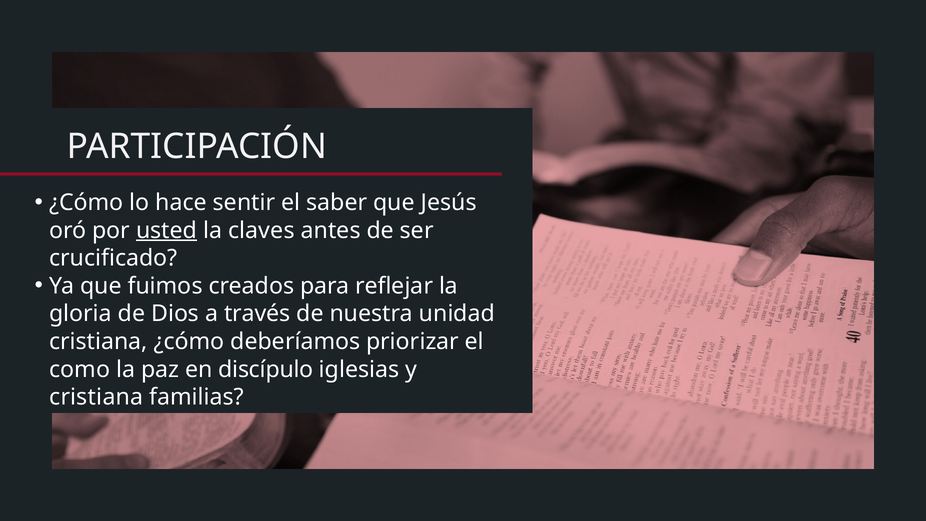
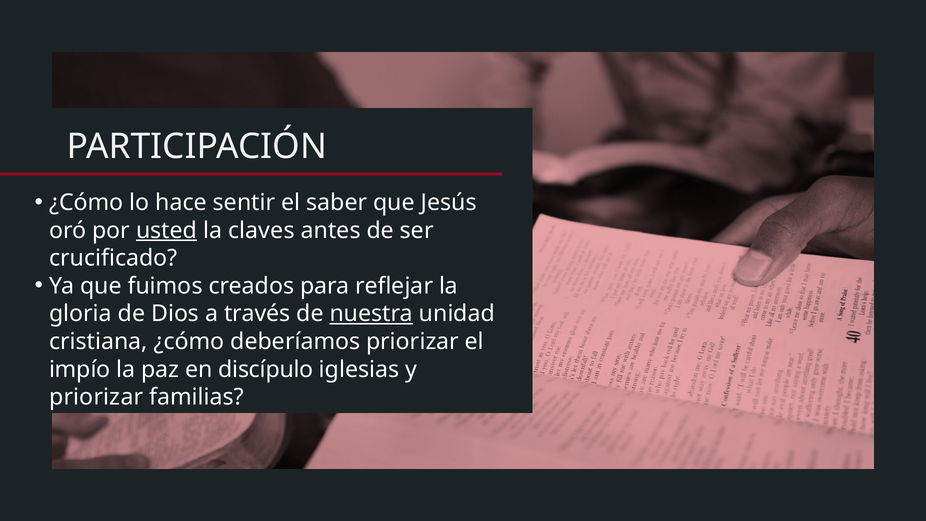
nuestra underline: none -> present (371, 314)
como: como -> impío (80, 369)
cristiana: cristiana -> priorizar (96, 397)
